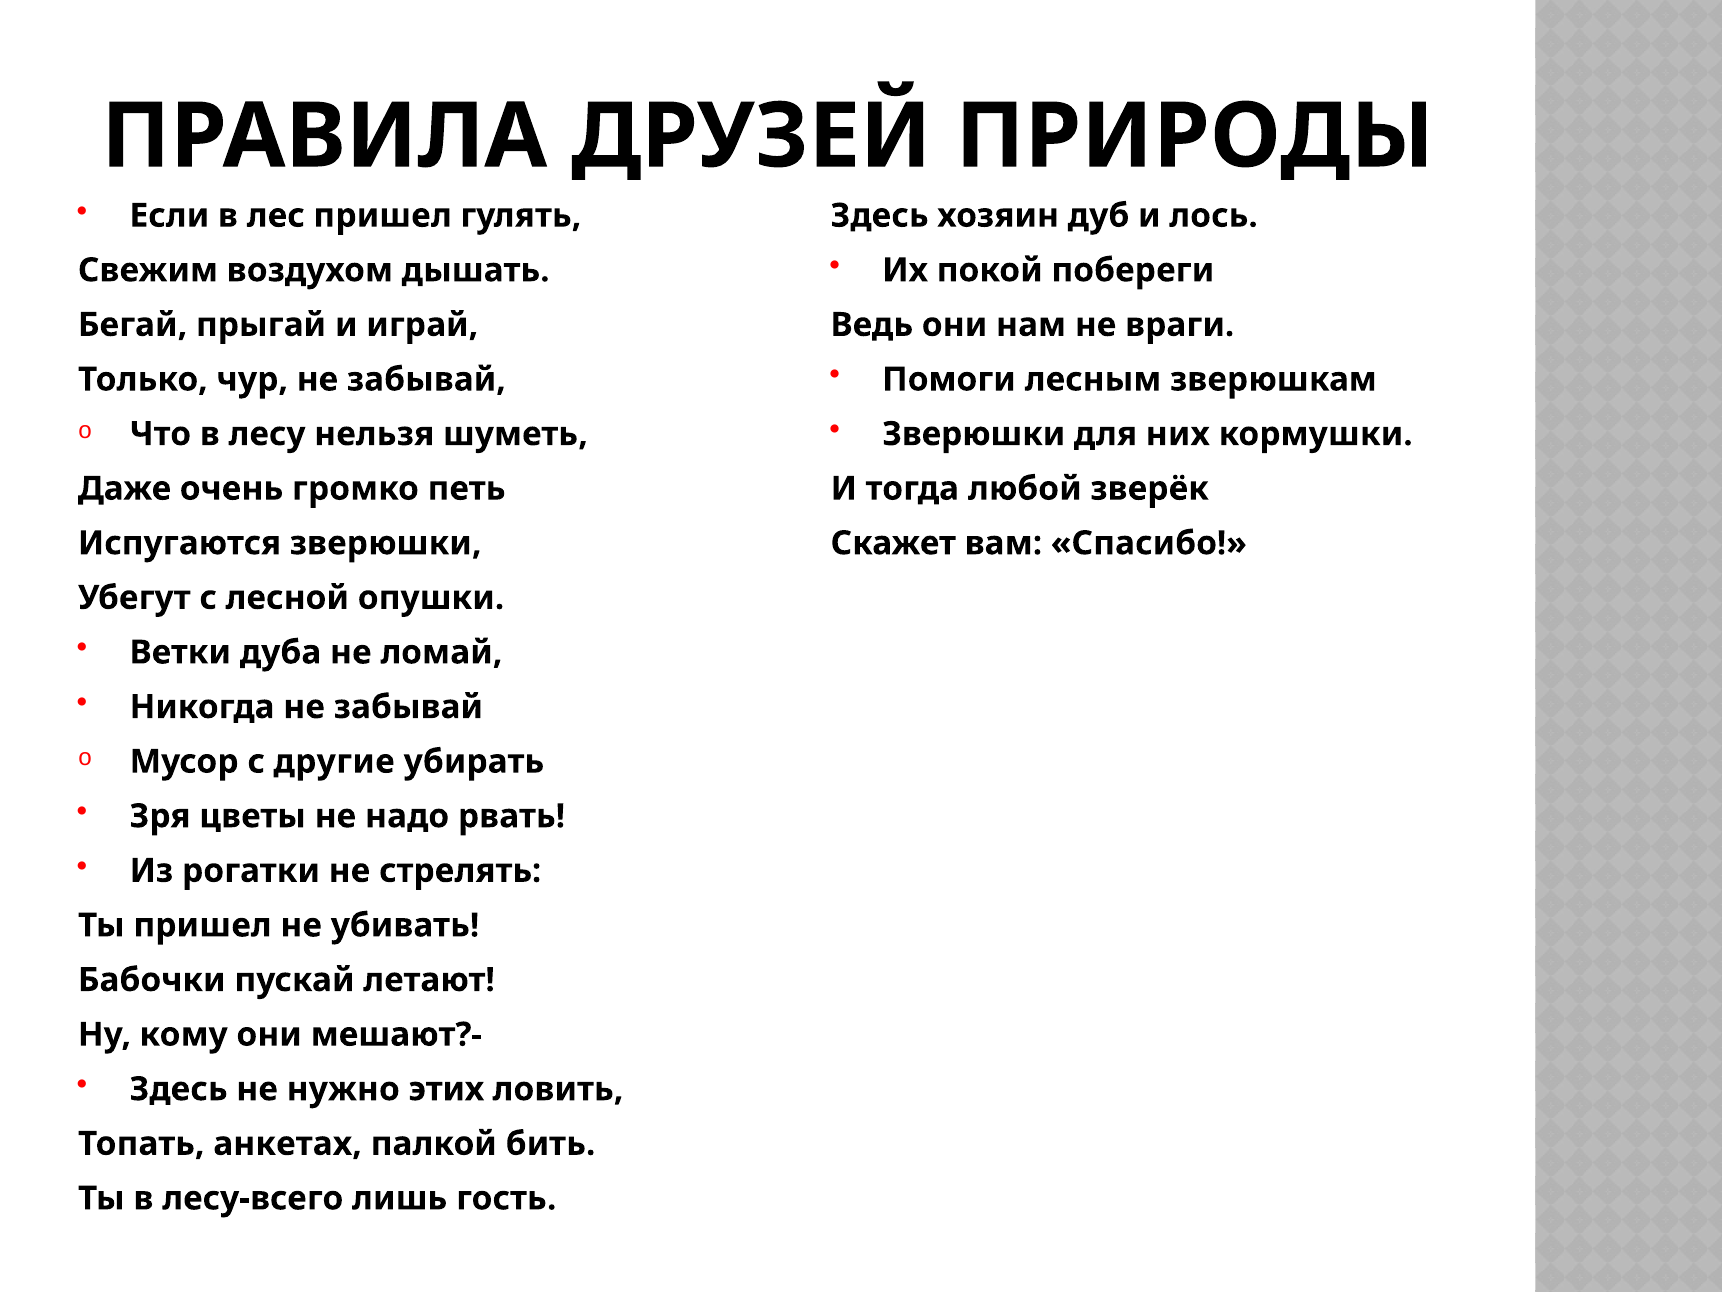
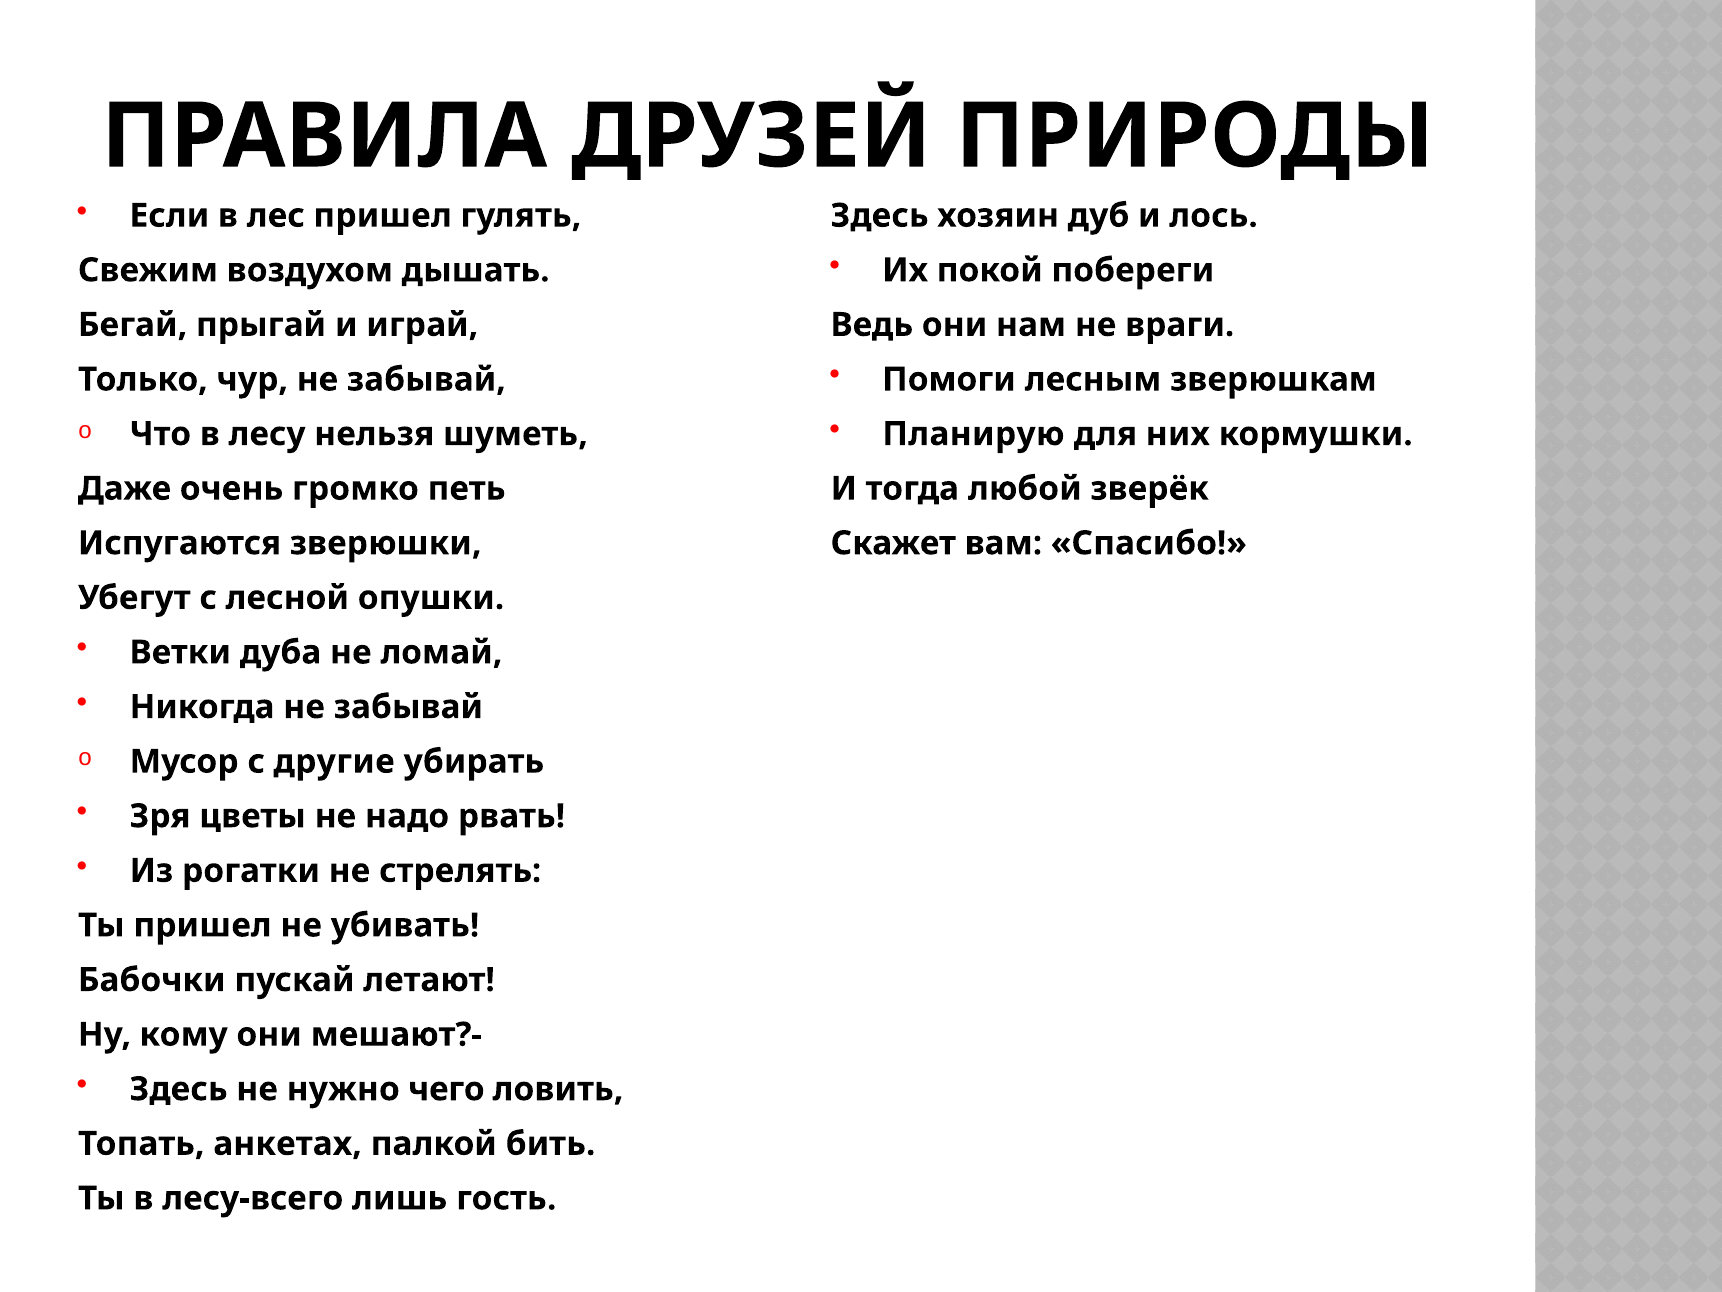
Зверюшки: Зверюшки -> Планирую (973, 434)
этих: этих -> чего (446, 1089)
